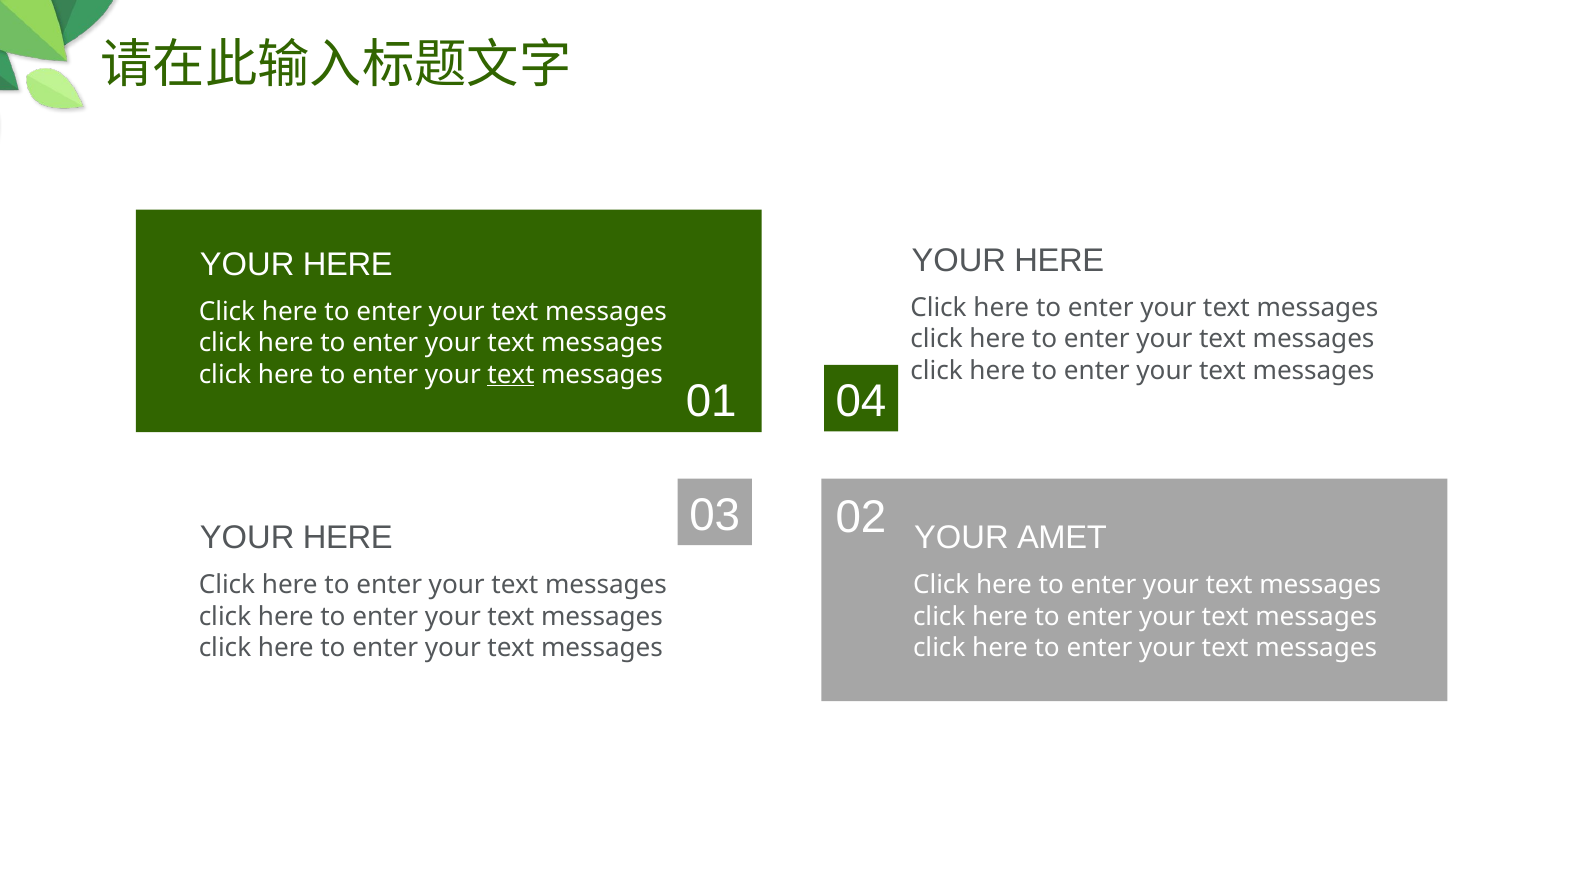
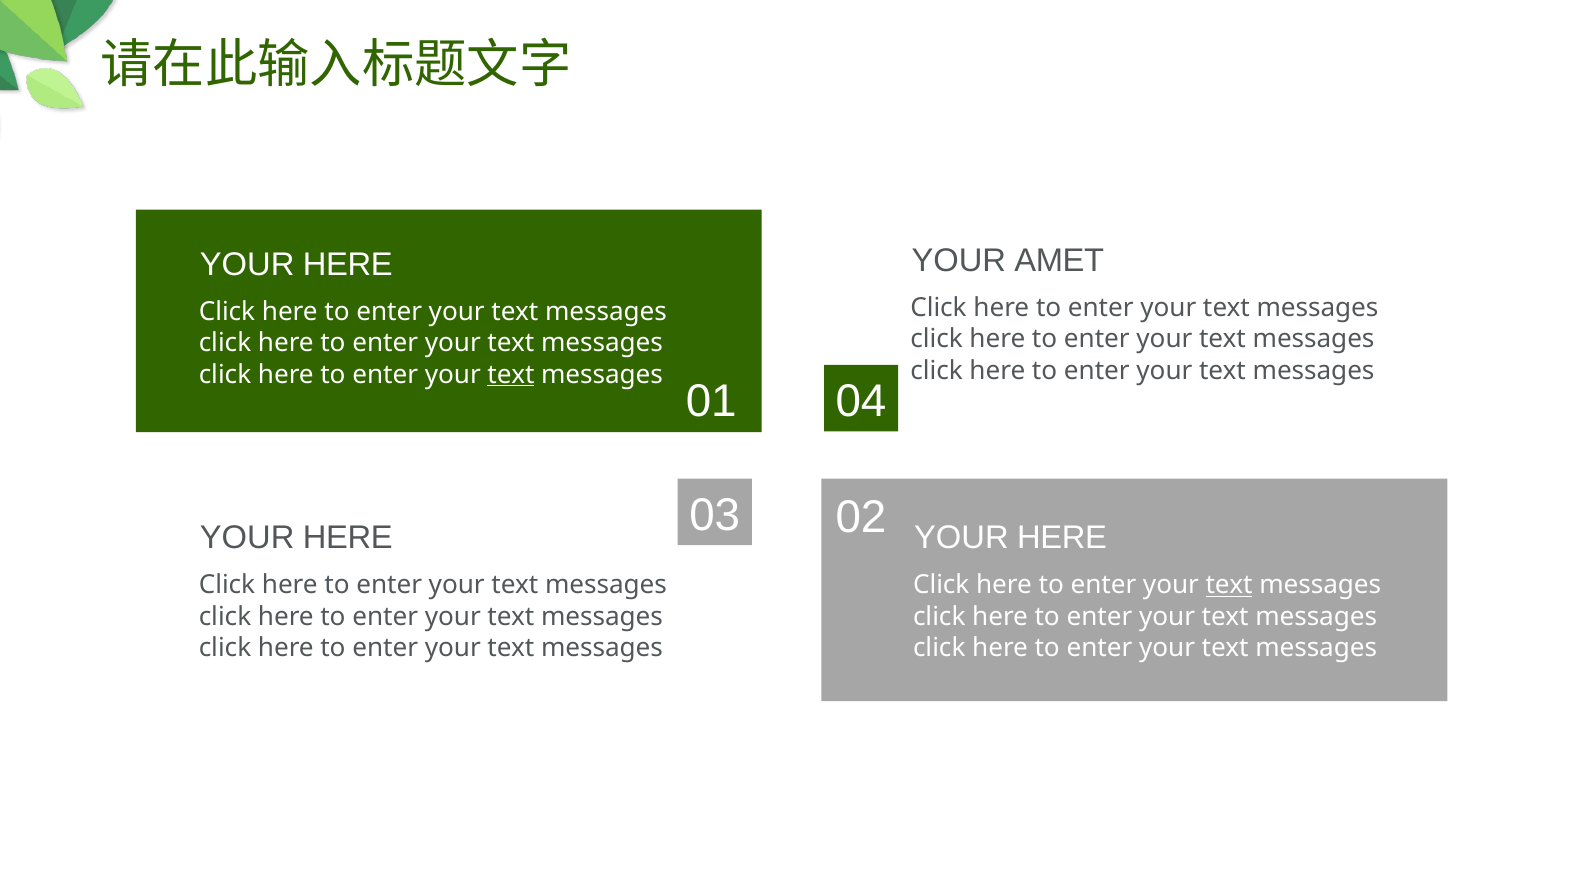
HERE: HERE -> AMET (1059, 260)
03 YOUR AMET: AMET -> HERE (1062, 538)
text underline: none -> present (1229, 585)
